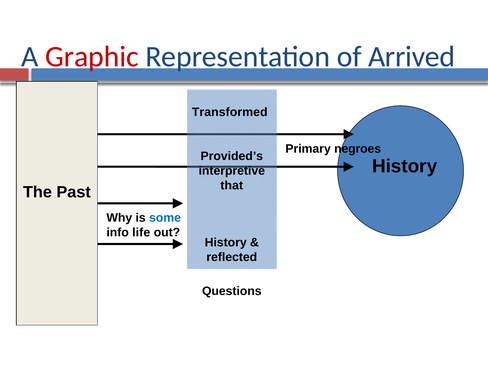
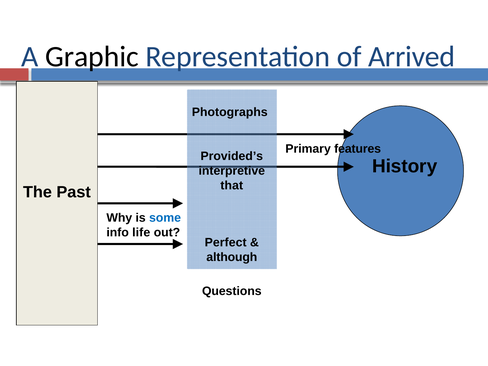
Graphic colour: red -> black (92, 57)
Transformed: Transformed -> Photographs (230, 112)
negroes: negroes -> features (358, 149)
History: History -> Perfect (226, 242)
reflected: reflected -> although (232, 257)
